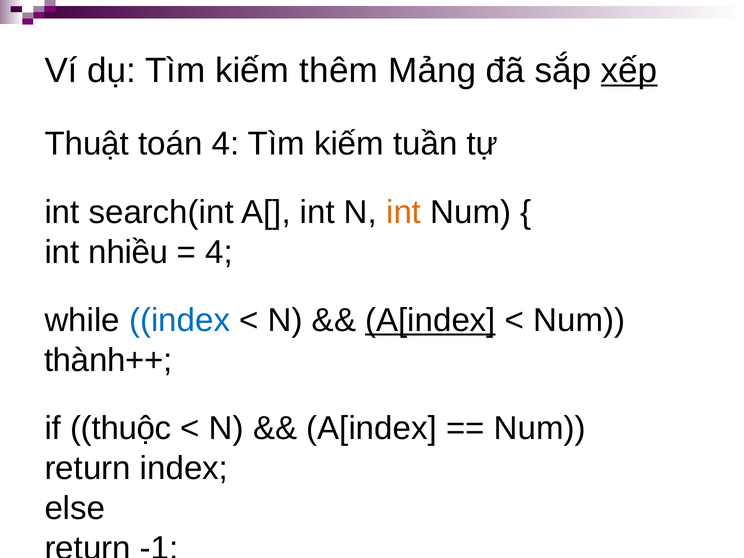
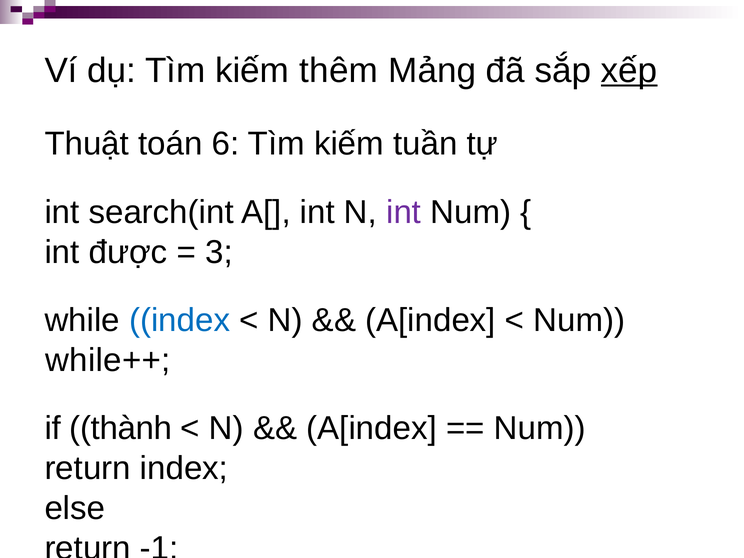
toán 4: 4 -> 6 (226, 144)
int colour: orange -> purple (404, 212)
nhiều: nhiều -> được (128, 252)
4: 4 -> 3 (219, 252)
A[index underline: present -> none (430, 320)
thành++: thành++ -> while++ (108, 360)
thuộc: thuộc -> thành (121, 428)
